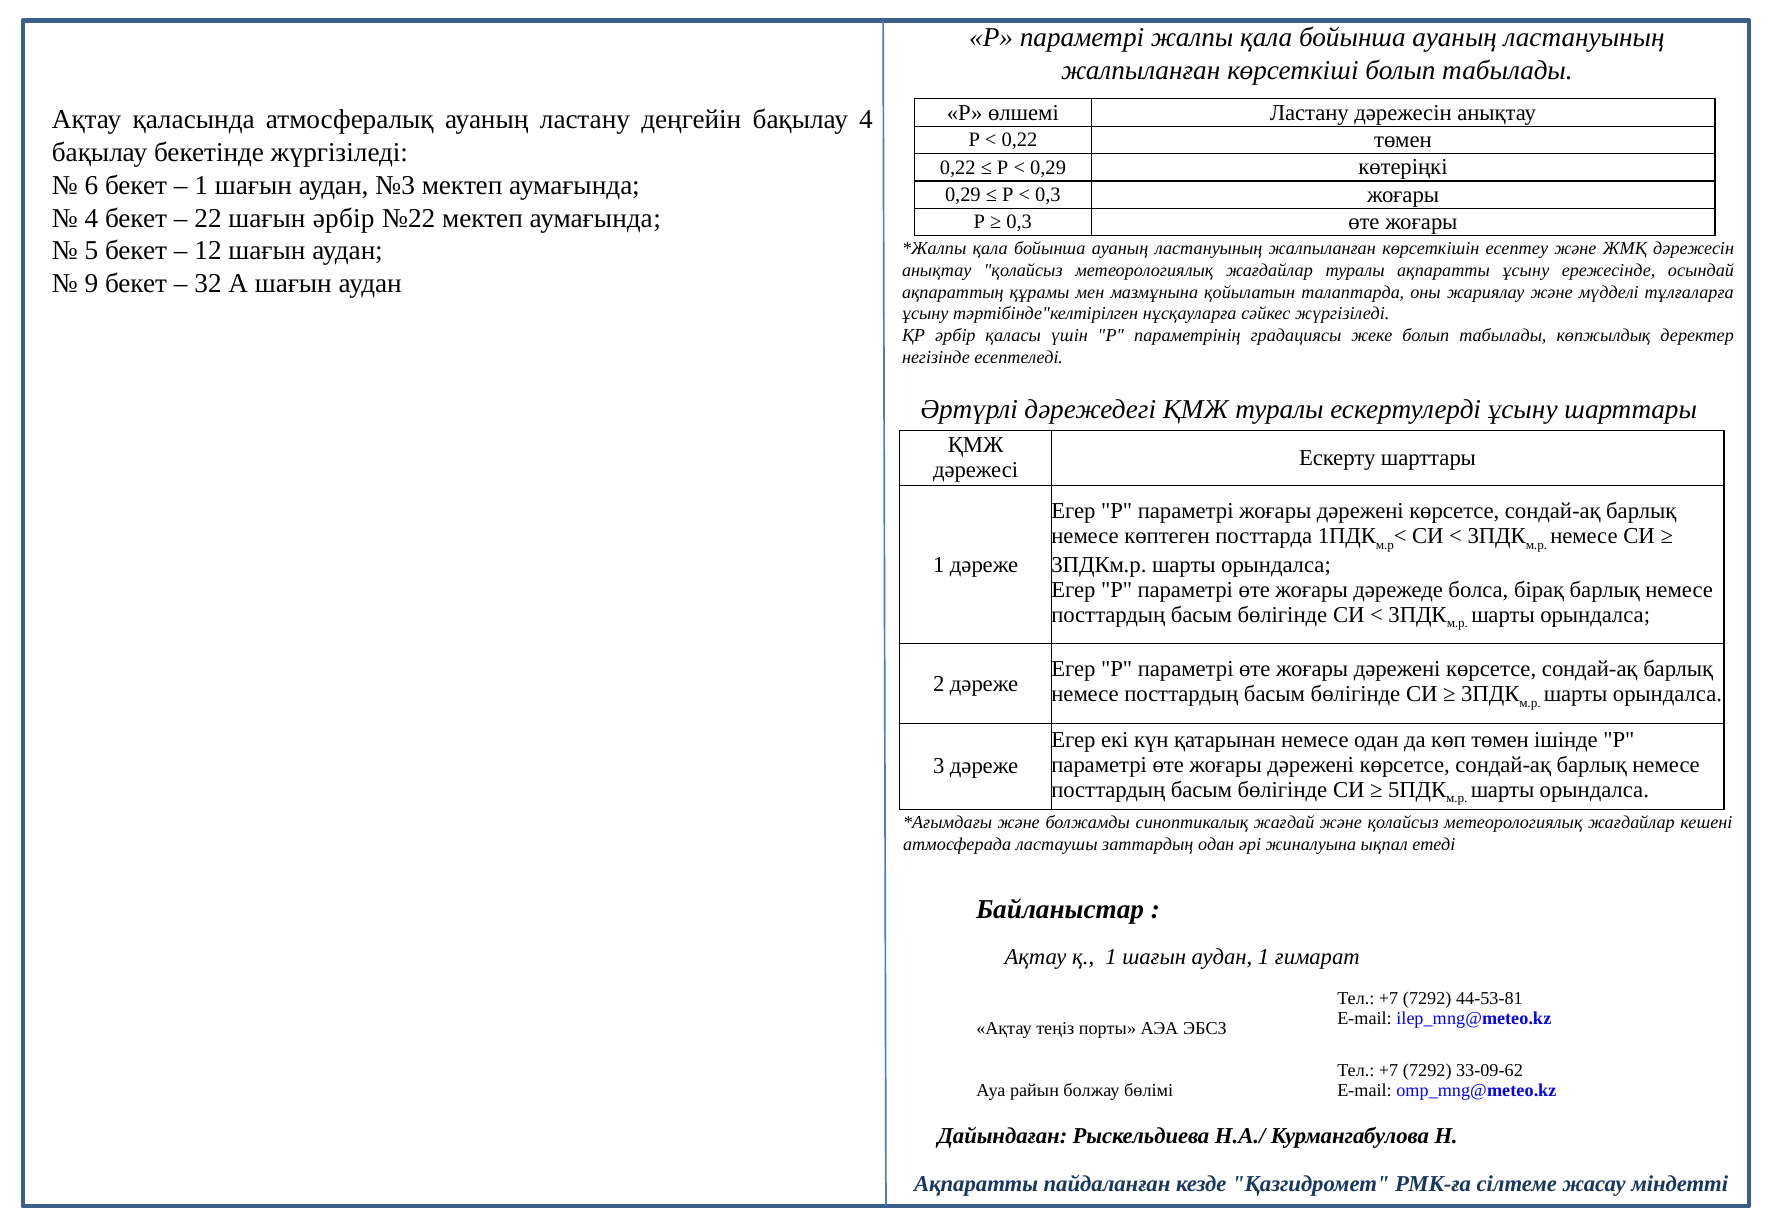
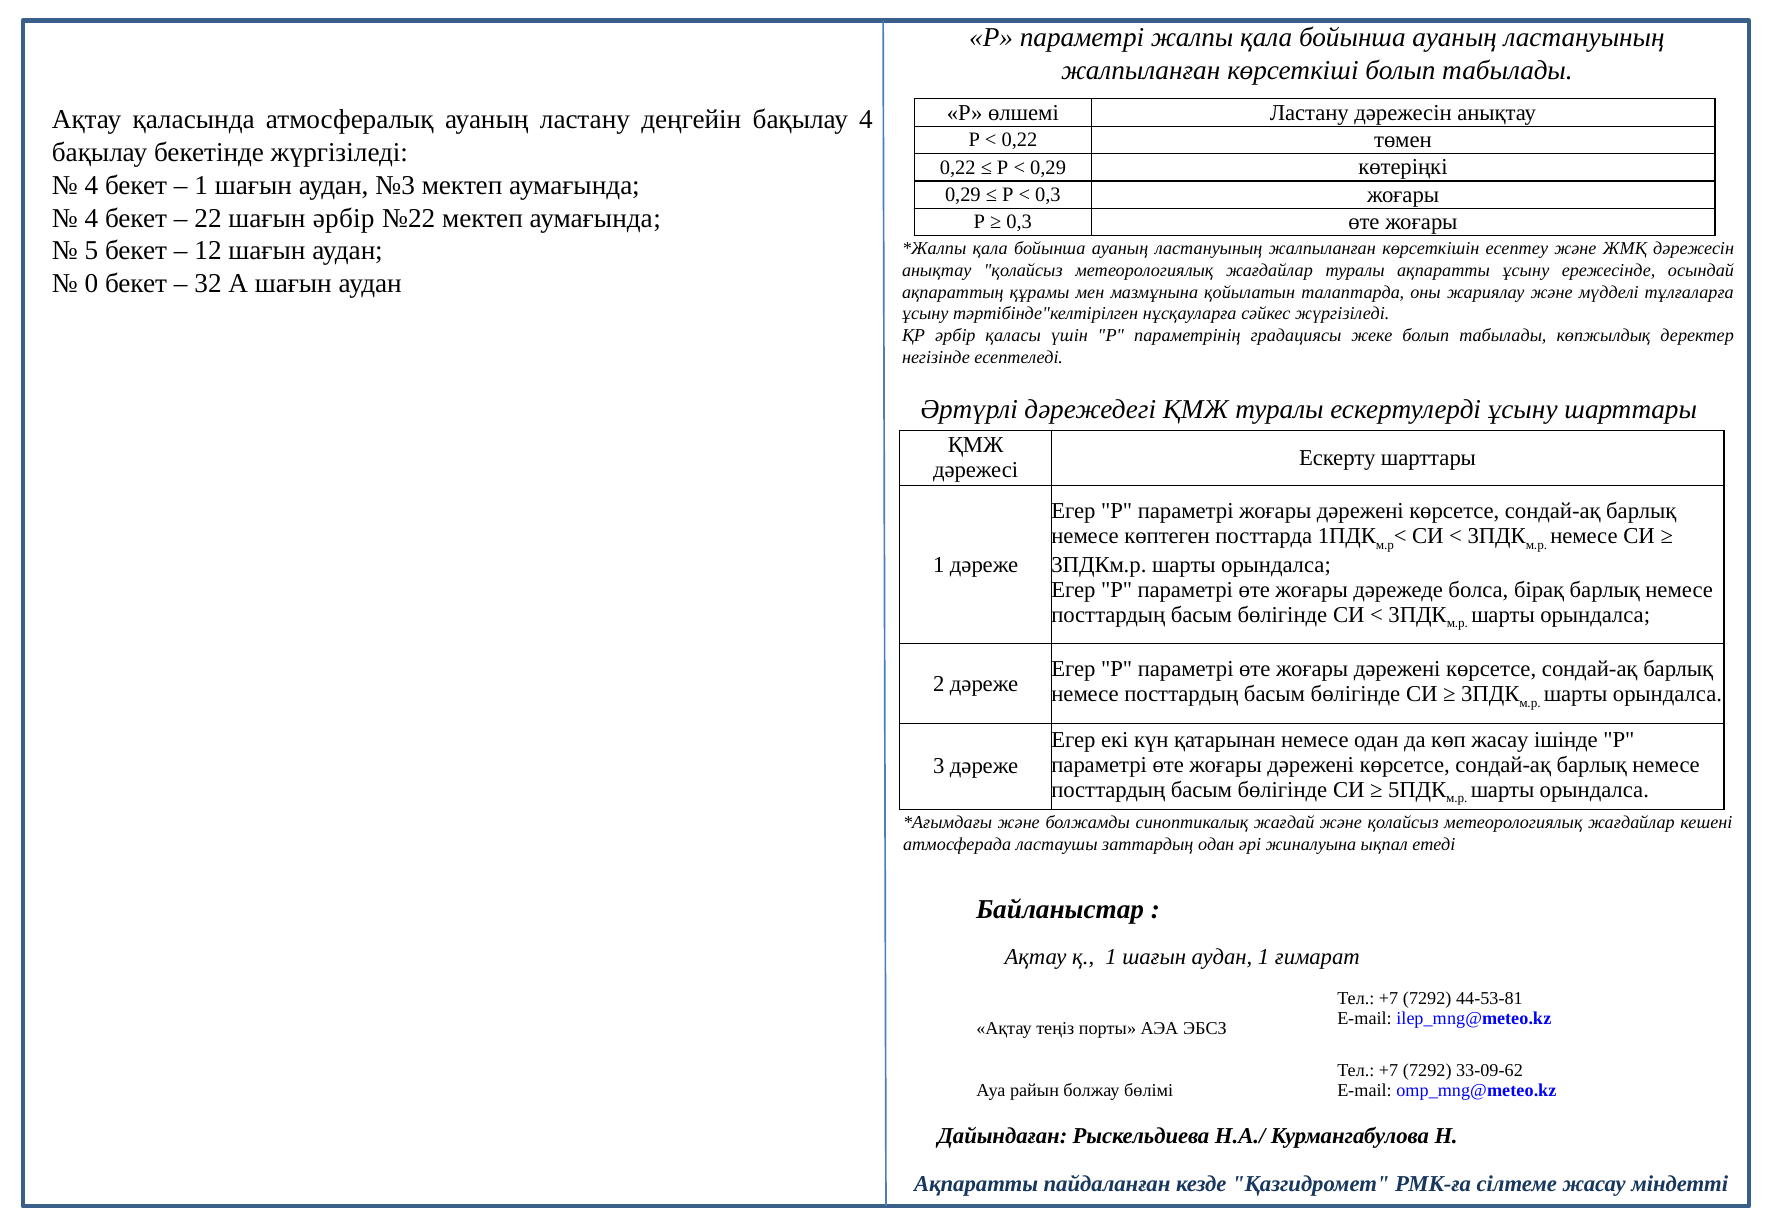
6: 6 -> 4 (91, 185)
9: 9 -> 0 (91, 284)
көп төмен: төмен -> жасау (1500, 739)
